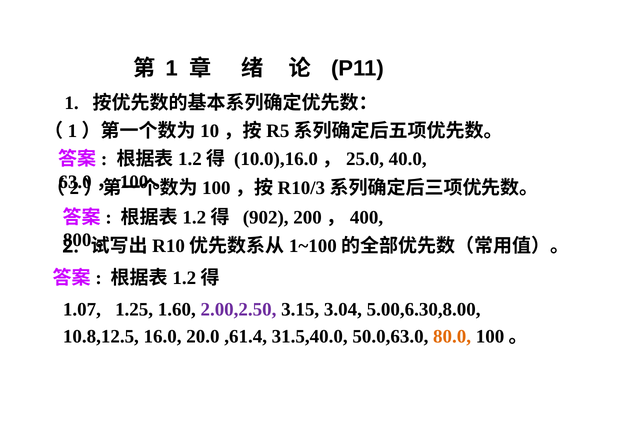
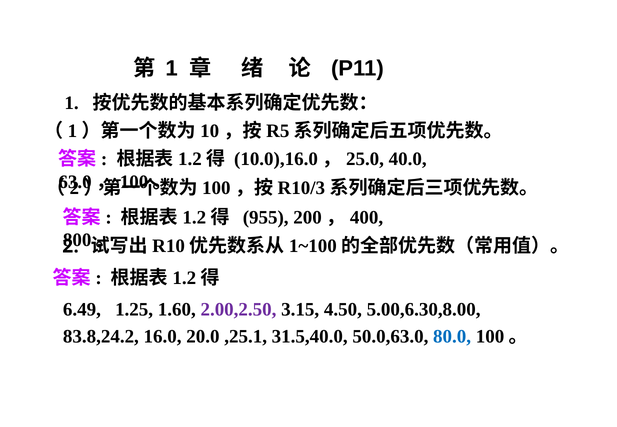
902: 902 -> 955 (266, 217)
1.07: 1.07 -> 6.49 (82, 309)
3.04: 3.04 -> 4.50 (343, 309)
10.8,12.5: 10.8,12.5 -> 83.8,24.2 (101, 337)
,61.4: ,61.4 -> ,25.1 (246, 337)
80.0 colour: orange -> blue (452, 337)
